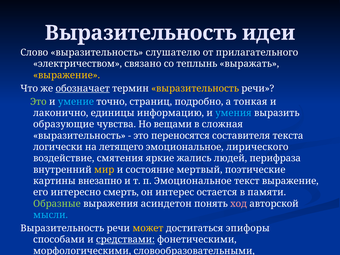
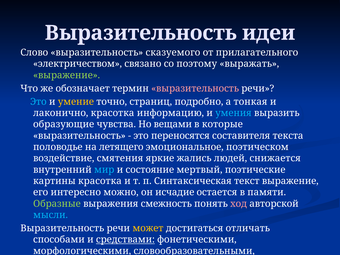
слушателю: слушателю -> сказуемого (173, 53)
теплынь: теплынь -> поэтому (197, 64)
выражение colour: yellow -> light green (67, 75)
обозначает underline: present -> none (83, 88)
выразительность colour: yellow -> pink (195, 88)
Это colour: light green -> light blue (38, 102)
умение colour: light blue -> yellow (76, 102)
лаконично единицы: единицы -> красотка (113, 113)
сложная: сложная -> которые (222, 124)
логически: логически -> половодье (58, 147)
лирического: лирического -> поэтическом (257, 147)
перифраза: перифраза -> снижается (275, 158)
мир colour: yellow -> light blue (104, 170)
картины внезапно: внезапно -> красотка (100, 181)
п Эмоциональное: Эмоциональное -> Синтаксическая (193, 181)
смерть: смерть -> можно (121, 192)
интерес: интерес -> исчадие (175, 192)
асиндетон: асиндетон -> смежность (166, 204)
эпифоры: эпифоры -> отличать (248, 228)
